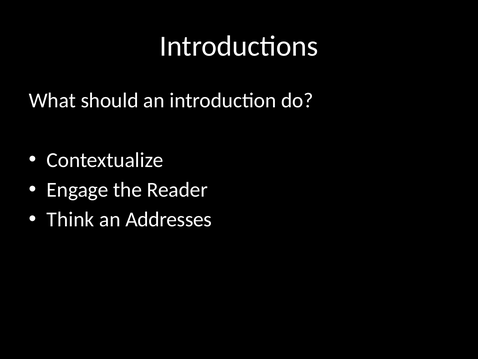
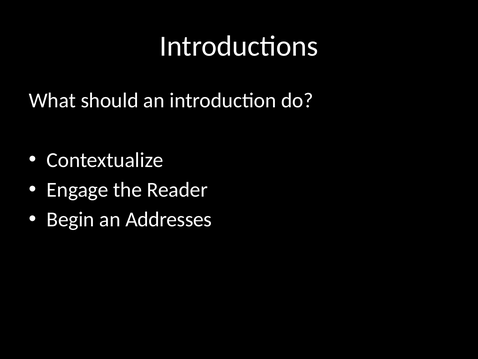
Think: Think -> Begin (71, 219)
